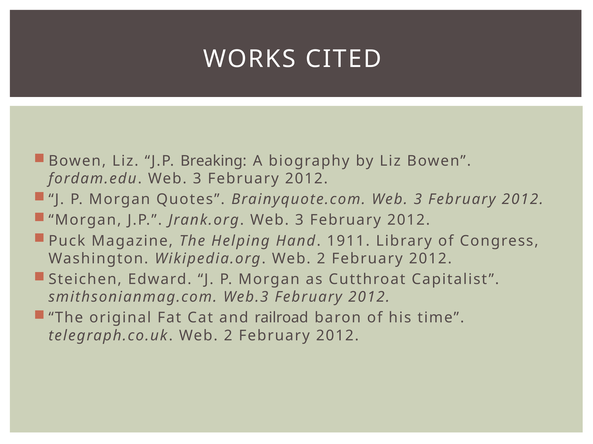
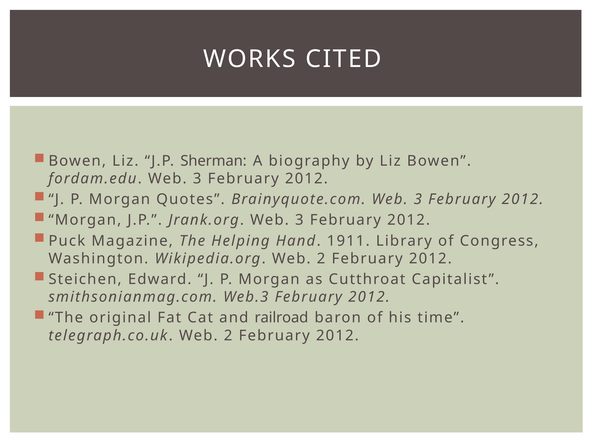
Breaking: Breaking -> Sherman (214, 161)
